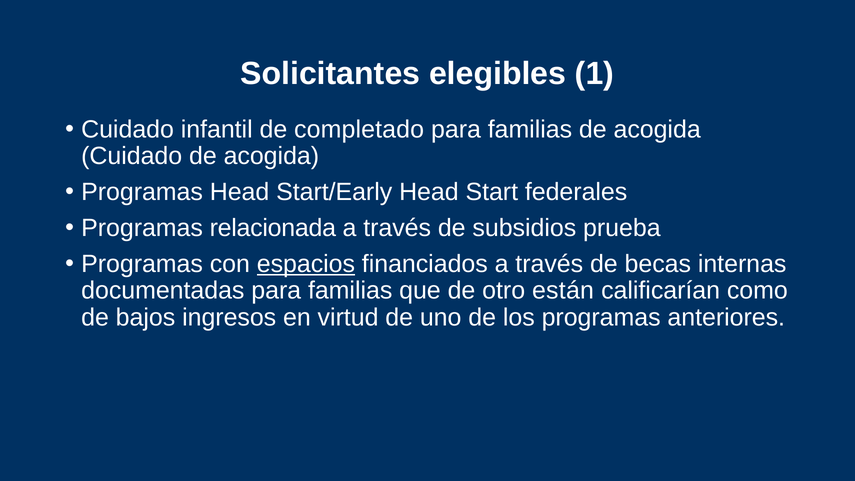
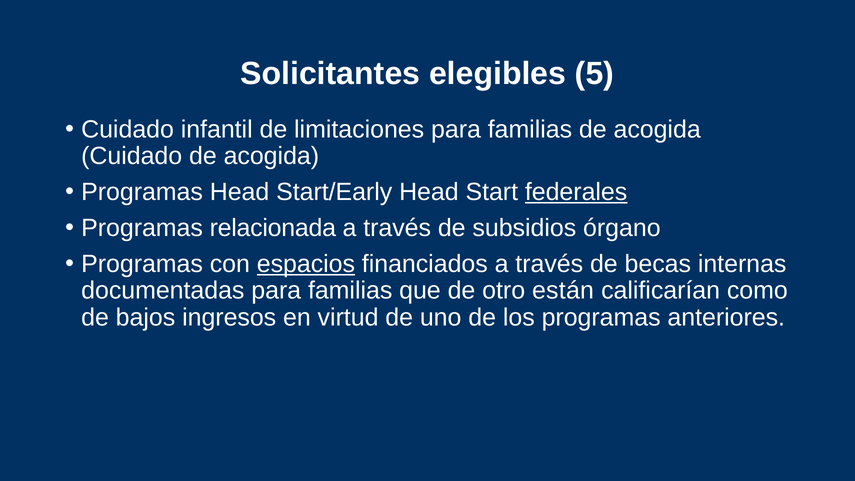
1: 1 -> 5 (595, 74)
completado: completado -> limitaciones (359, 129)
federales underline: none -> present (576, 192)
prueba: prueba -> órgano (622, 228)
